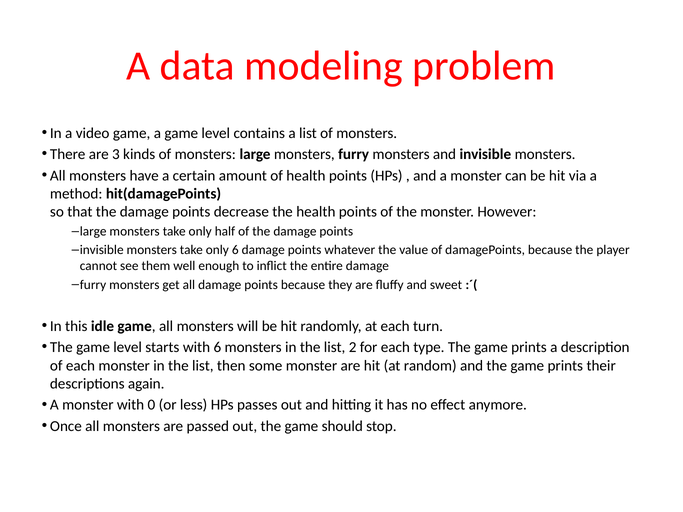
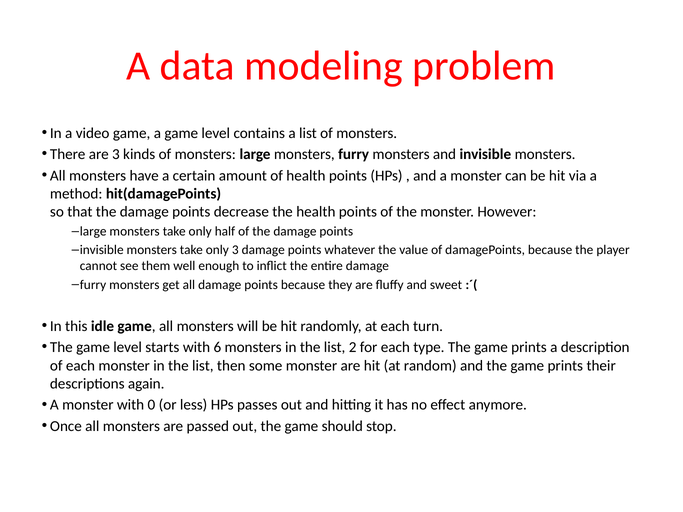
only 6: 6 -> 3 (235, 250)
